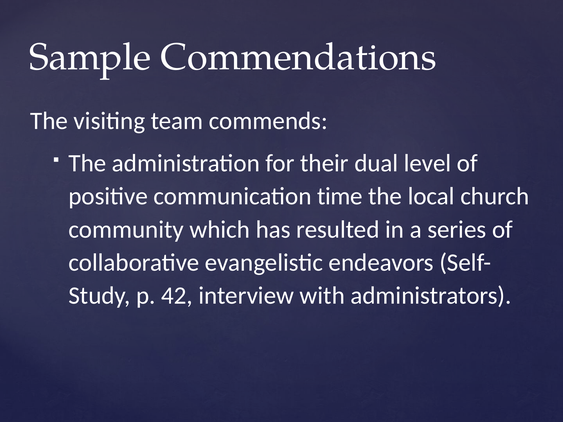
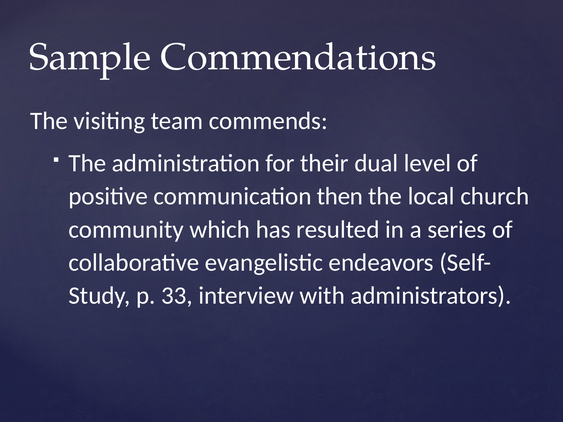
time: time -> then (340, 197)
42: 42 -> 33 (177, 296)
